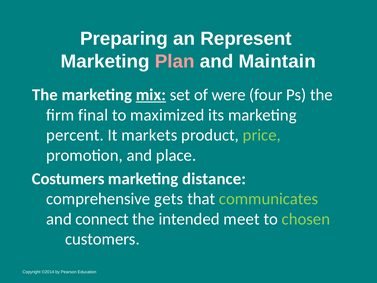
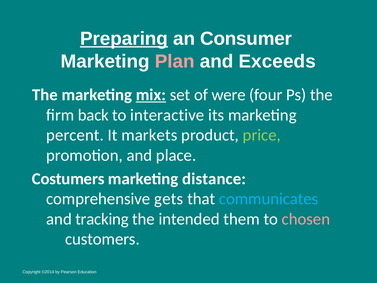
Preparing underline: none -> present (124, 39)
Represent: Represent -> Consumer (246, 39)
Maintain: Maintain -> Exceeds (277, 61)
final: final -> back (93, 115)
maximized: maximized -> interactive (167, 115)
communicates colour: light green -> light blue (269, 199)
connect: connect -> tracking (102, 219)
meet: meet -> them (242, 219)
chosen colour: light green -> pink (306, 219)
